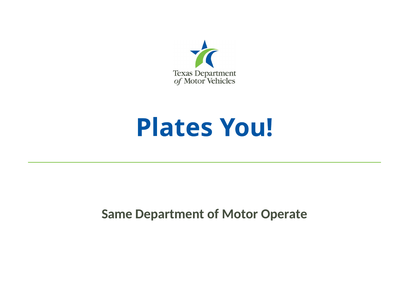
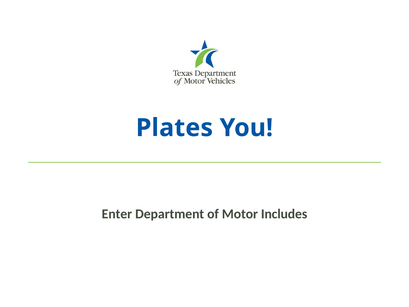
Same: Same -> Enter (117, 214)
Operate: Operate -> Includes (284, 214)
